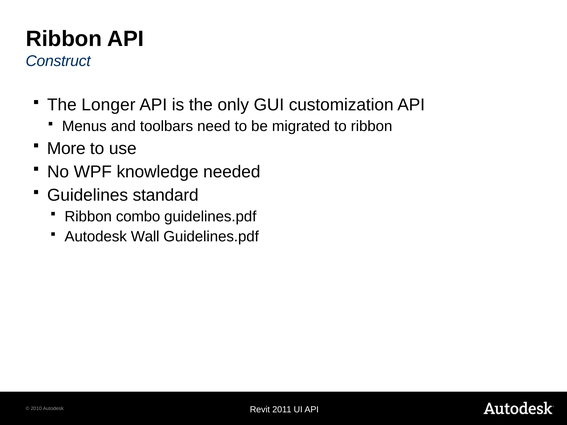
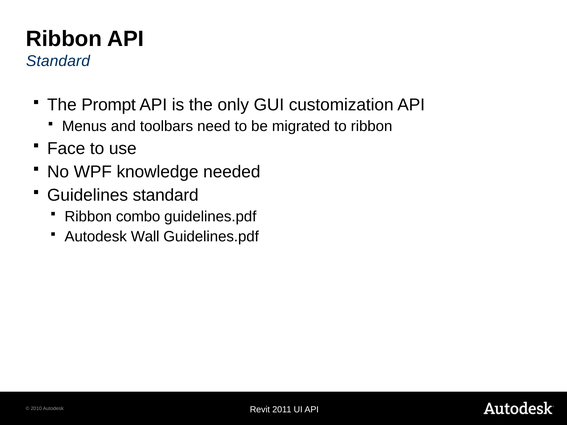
Construct: Construct -> Standard (58, 61)
Longer: Longer -> Prompt (109, 105)
More: More -> Face (66, 149)
